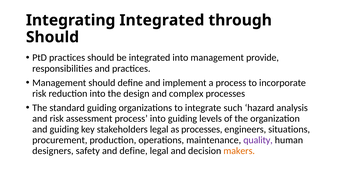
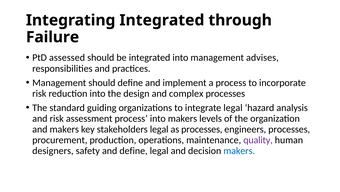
Should: Should -> Failure (53, 37)
PtD practices: practices -> assessed (67, 57)
provide: provide -> advises (262, 57)
integrate such: such -> legal (233, 107)
into guiding: guiding -> makers (183, 118)
and guiding: guiding -> makers (64, 129)
engineers situations: situations -> processes (289, 129)
makers colour: orange -> blue (239, 150)
